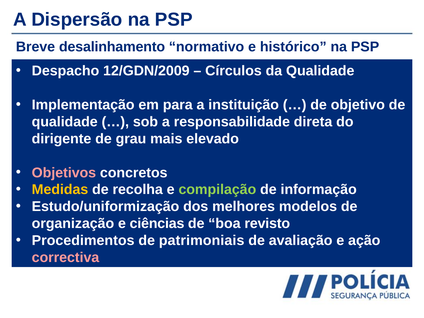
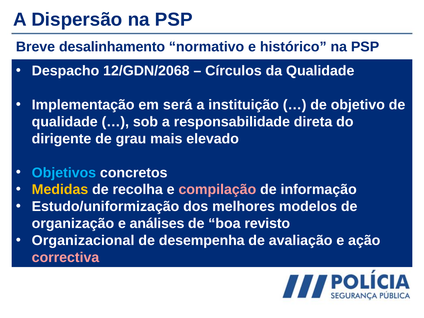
12/GDN/2009: 12/GDN/2009 -> 12/GDN/2068 (146, 71)
para: para -> será (178, 105)
Objetivos colour: pink -> light blue (64, 173)
compilação colour: light green -> pink (217, 190)
ciências: ciências -> análises (157, 224)
Procedimentos: Procedimentos -> Organizacional (83, 241)
patrimoniais: patrimoniais -> desempenha (202, 241)
